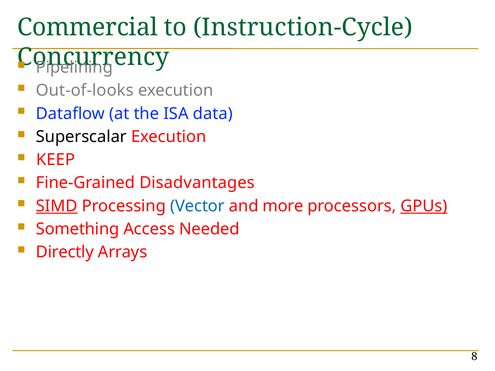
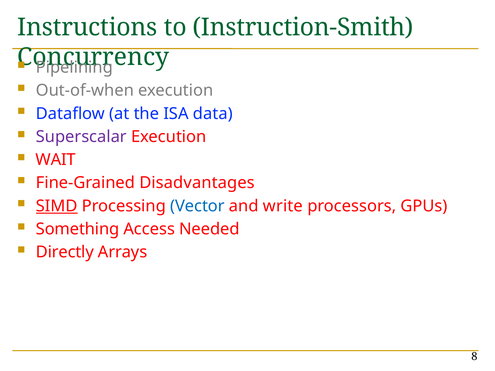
Commercial: Commercial -> Instructions (87, 27)
Instruction-Cycle: Instruction-Cycle -> Instruction-Smith (303, 27)
Out-of-looks: Out-of-looks -> Out-of-when (85, 91)
Superscalar colour: black -> purple (81, 137)
KEEP: KEEP -> WAIT (56, 160)
more: more -> write (283, 206)
GPUs underline: present -> none (424, 206)
